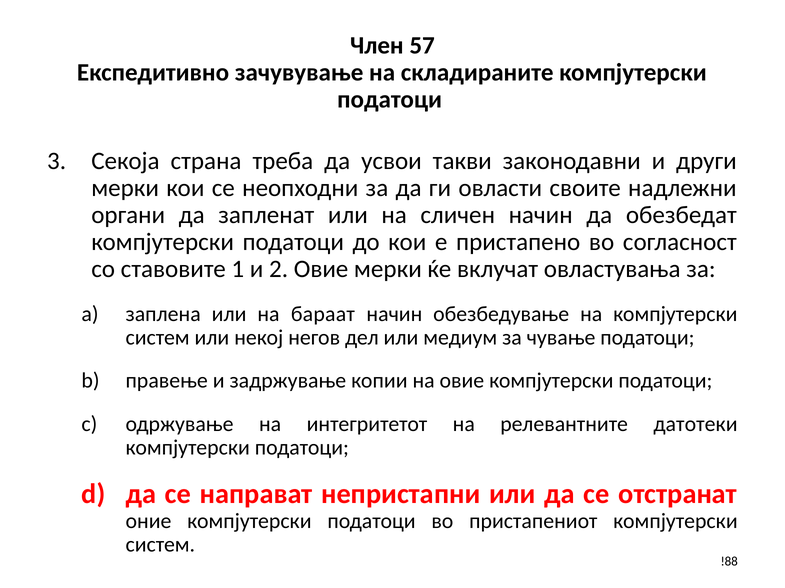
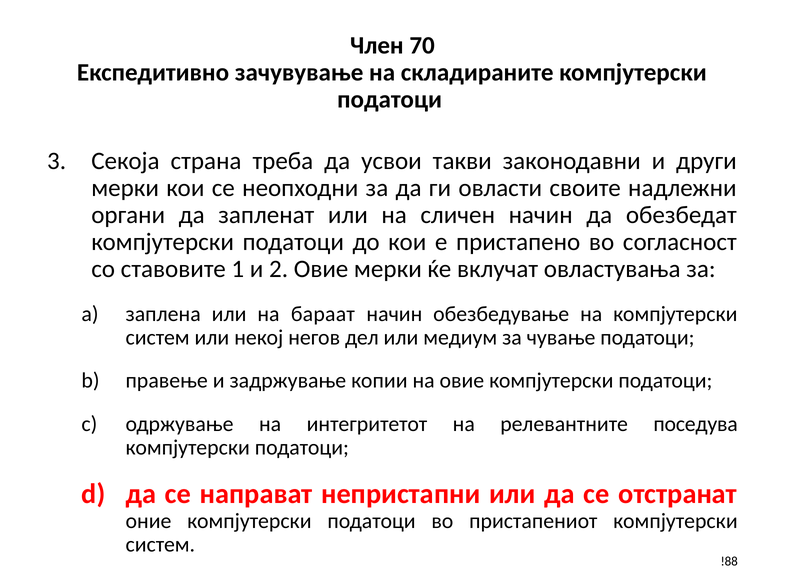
57: 57 -> 70 (422, 45)
датотеки: датотеки -> поседува (696, 424)
